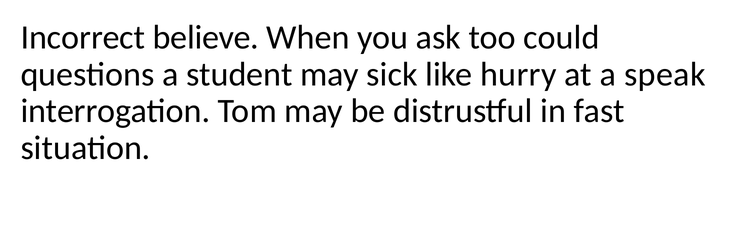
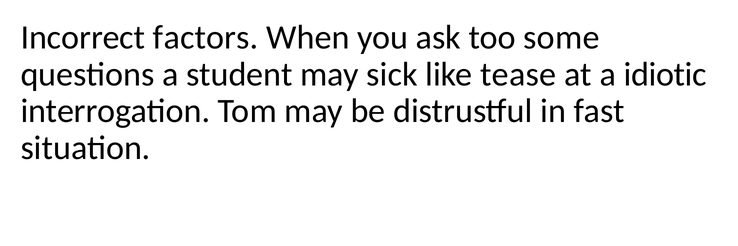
believe: believe -> factors (206, 37)
could: could -> some (561, 37)
hurry: hurry -> tease (518, 74)
speak: speak -> idiotic (665, 74)
